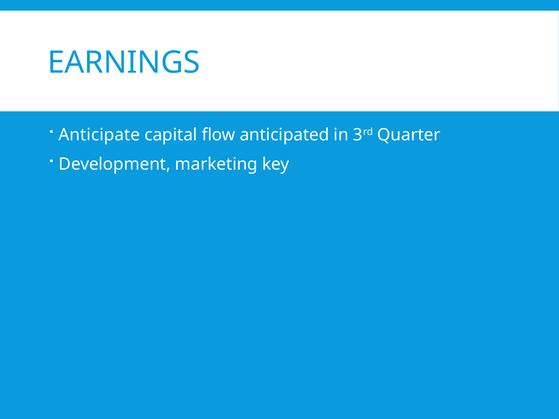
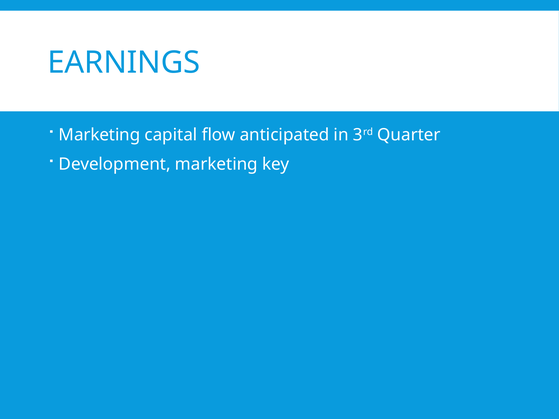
Anticipate: Anticipate -> Marketing (99, 135)
